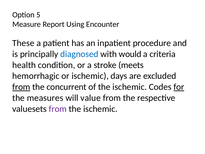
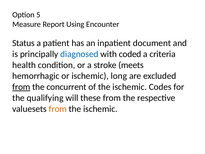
These: These -> Status (23, 43)
procedure: procedure -> document (152, 43)
would: would -> coded (130, 54)
days: days -> long (119, 76)
for underline: present -> none (179, 87)
measures: measures -> qualifying (45, 98)
value: value -> these (91, 98)
from colour: purple -> orange (58, 109)
